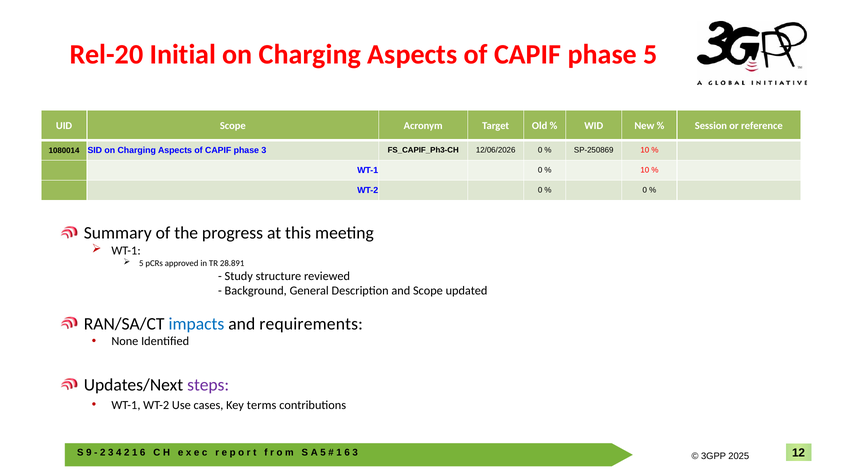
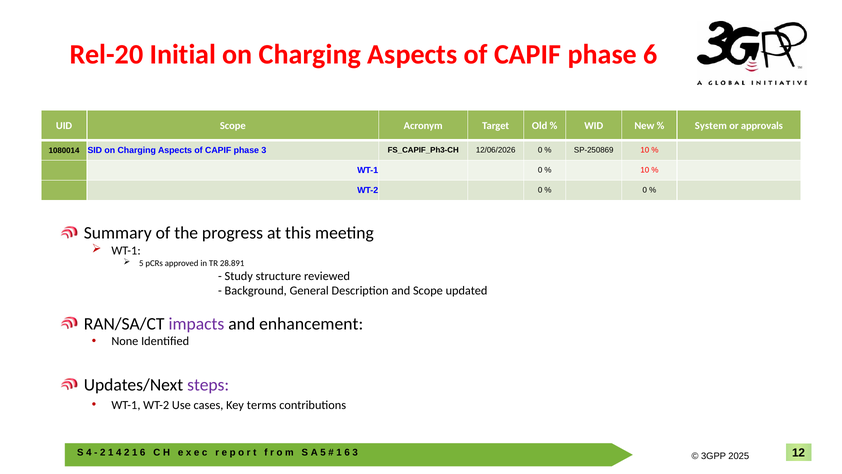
phase 5: 5 -> 6 (650, 54)
Session: Session -> System (711, 126)
reference: reference -> approvals (762, 126)
impacts colour: blue -> purple (196, 324)
requirements: requirements -> enhancement (311, 324)
9: 9 -> 4 (89, 452)
3: 3 -> 1 (111, 452)
